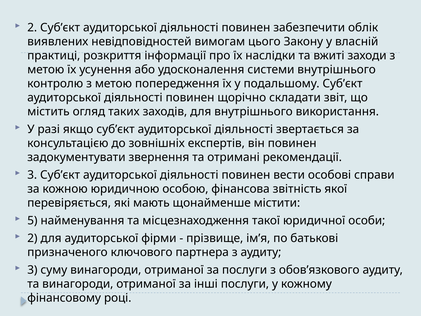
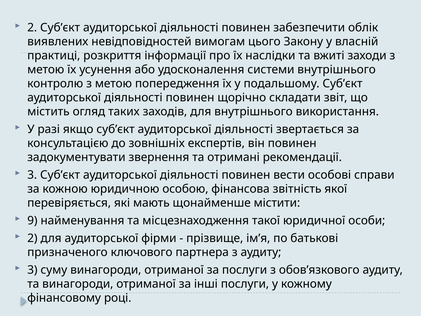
5: 5 -> 9 (32, 220)
